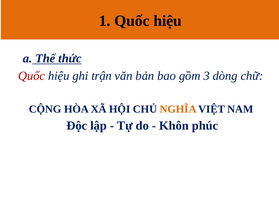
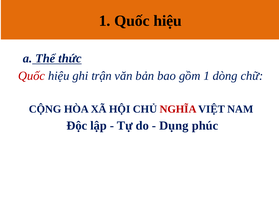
gồm 3: 3 -> 1 (207, 76)
NGHĨA colour: orange -> red (178, 109)
Khôn: Khôn -> Dụng (174, 126)
